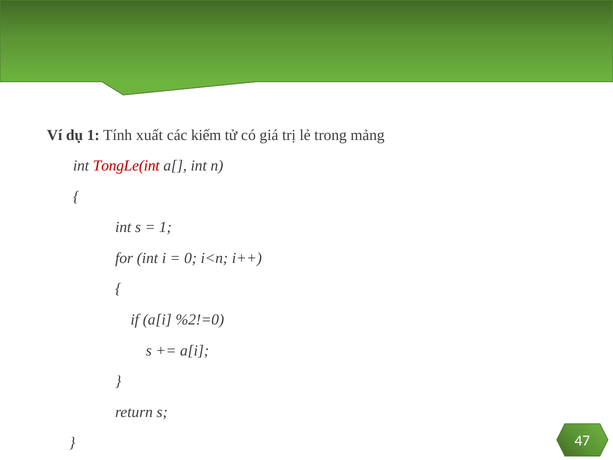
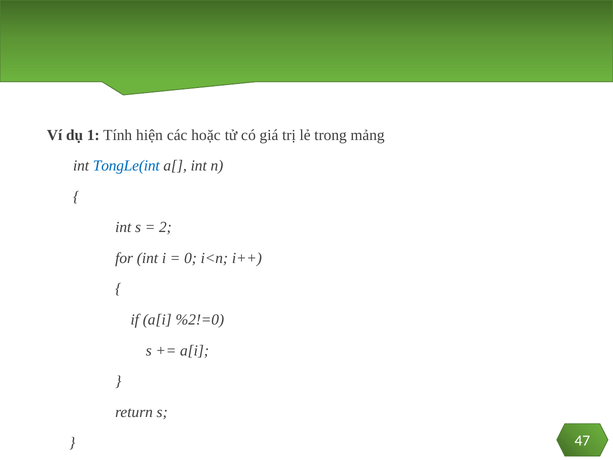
xuất: xuất -> hiện (149, 135)
kiếm: kiếm -> hoặc (206, 135)
TongLe(int colour: red -> blue (126, 166)
1: 1 -> 2 (165, 227)
